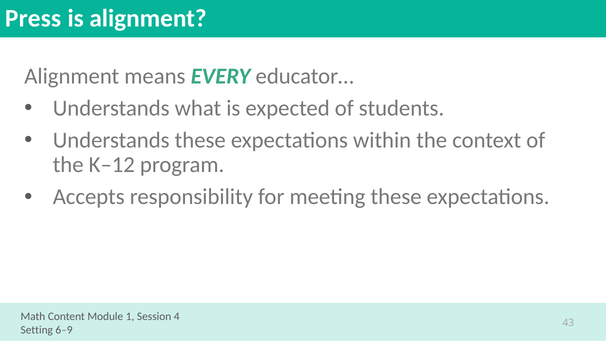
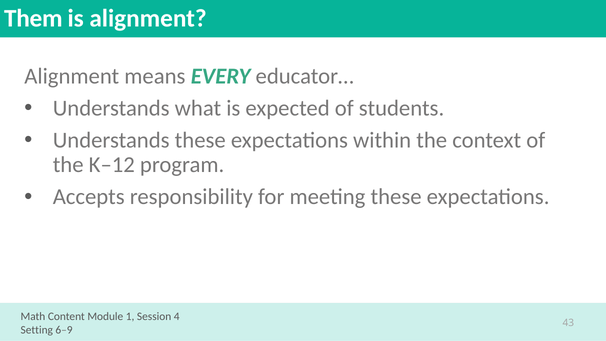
Press: Press -> Them (33, 19)
